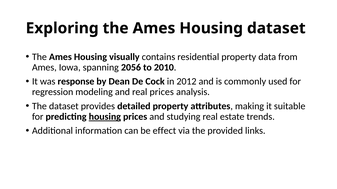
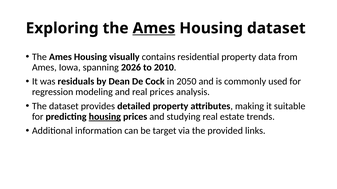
Ames underline: none -> present (154, 28)
2056: 2056 -> 2026 (131, 68)
response: response -> residuals (76, 82)
2012: 2012 -> 2050 (186, 82)
effect: effect -> target (164, 131)
